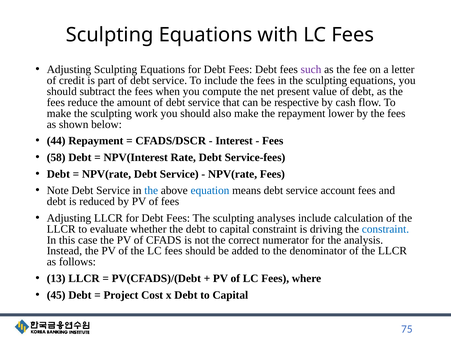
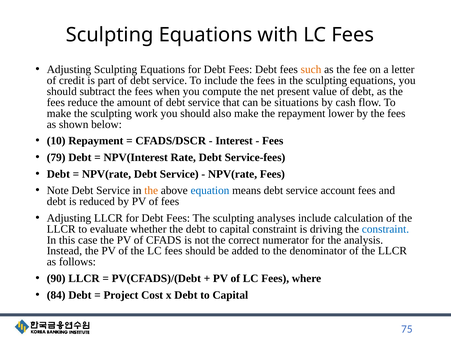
such colour: purple -> orange (311, 70)
respective: respective -> situations (296, 102)
44: 44 -> 10 (56, 141)
58: 58 -> 79 (56, 158)
the colour: blue -> orange (151, 191)
13: 13 -> 90 (56, 279)
45: 45 -> 84 (56, 295)
